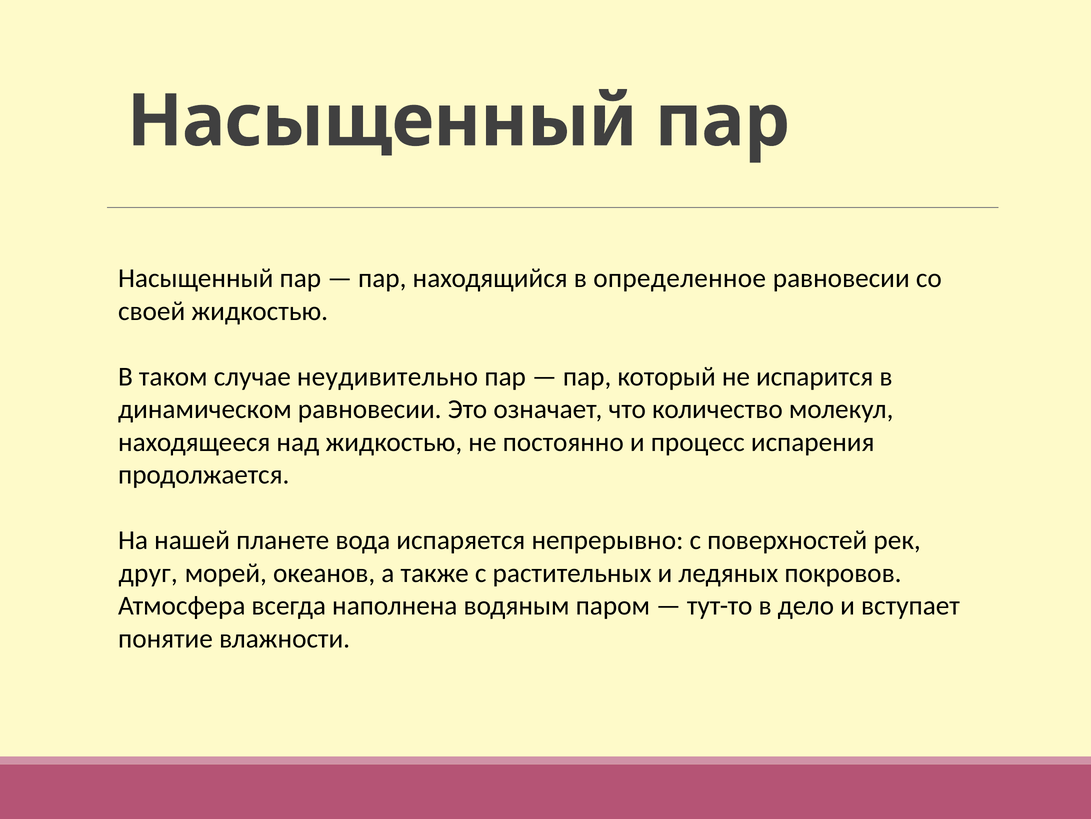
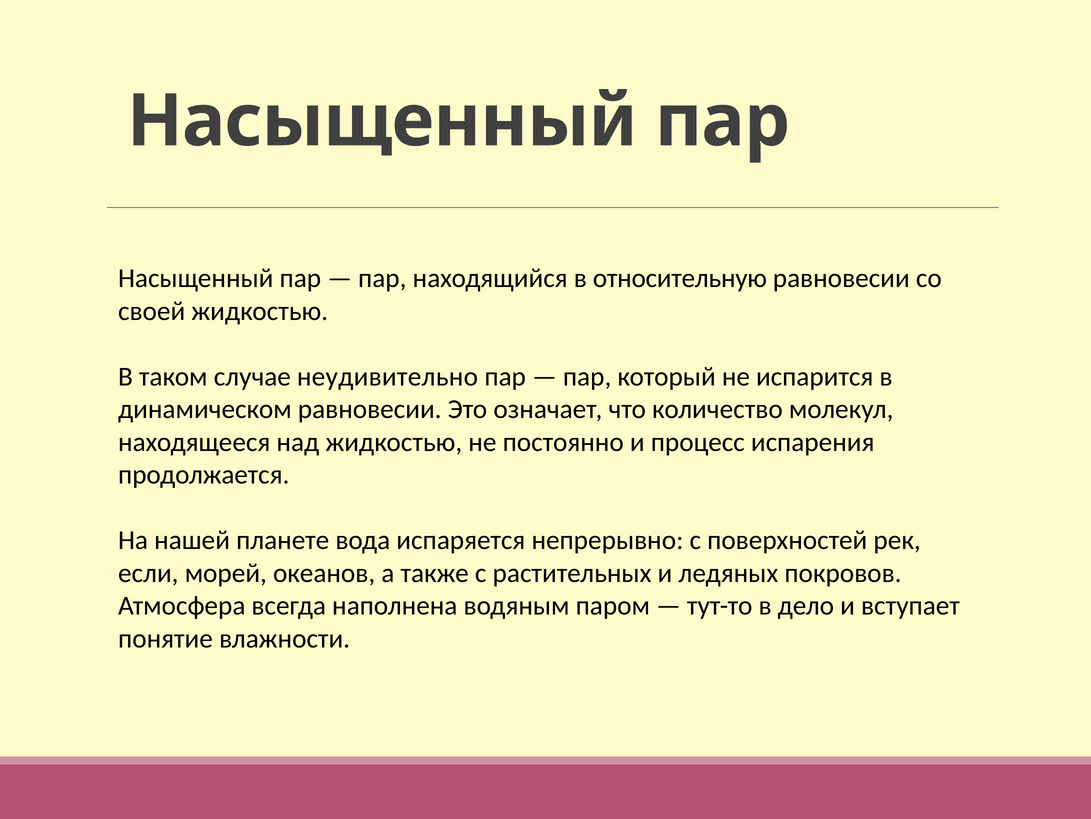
определенное: определенное -> относительную (680, 278)
друг: друг -> если (148, 573)
